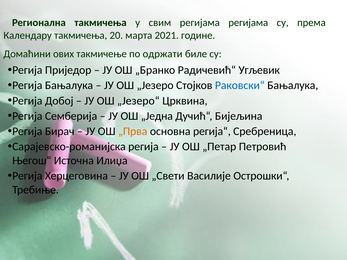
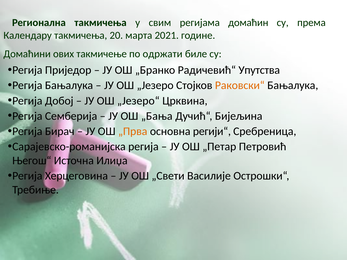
регијама регијама: регијама -> домаћин (248, 23)
Угљевик: Угљевик -> Упутства (259, 70)
Раковски“ colour: blue -> orange (240, 85)
„Једна: „Једна -> „Бања (157, 116)
регија“: регија“ -> регији“ (212, 131)
